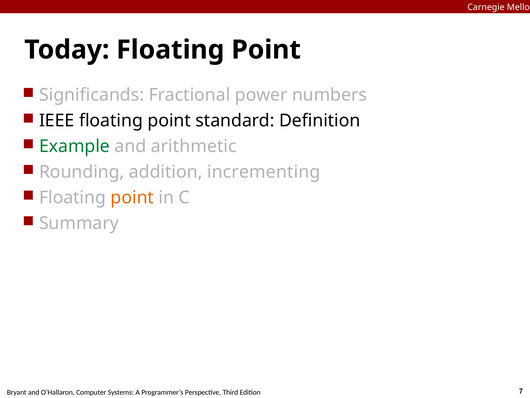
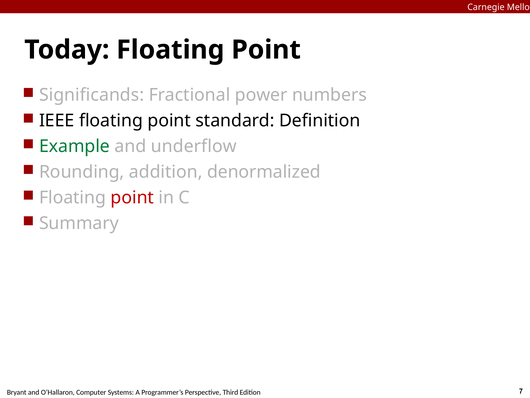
arithmetic: arithmetic -> underflow (194, 146)
incrementing: incrementing -> denormalized (264, 172)
point colour: orange -> red (132, 198)
